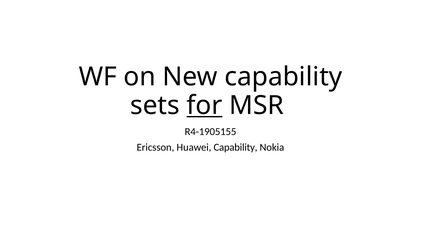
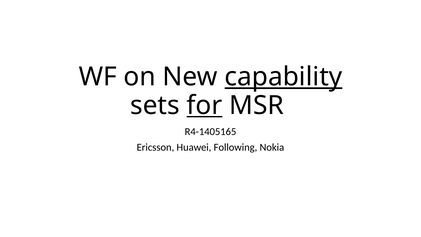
capability underline: none -> present (283, 77)
R4-1905155: R4-1905155 -> R4-1405165 (210, 132)
Huawei Capability: Capability -> Following (235, 147)
